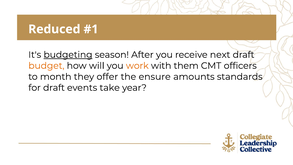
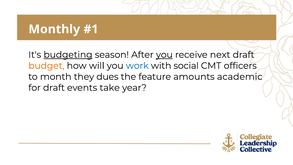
Reduced: Reduced -> Monthly (54, 29)
you underline: none -> present (164, 55)
work colour: orange -> blue (137, 66)
them: them -> social (186, 66)
offer: offer -> dues (107, 77)
ensure: ensure -> feature (155, 77)
standards: standards -> academic (240, 77)
